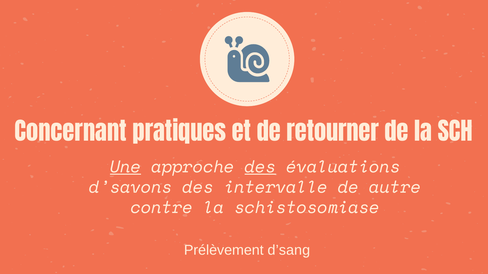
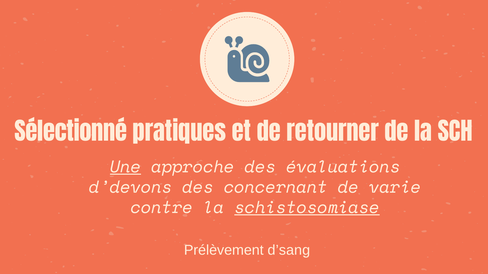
Concernant: Concernant -> Sélectionné (71, 133)
des underline: present -> none (260, 167)
d’savons: d’savons -> d’devons (131, 188)
intervalle: intervalle -> concernant (276, 188)
autre: autre -> varie (395, 188)
schistosomiase underline: none -> present (307, 208)
